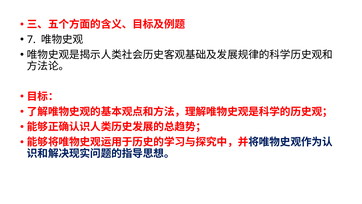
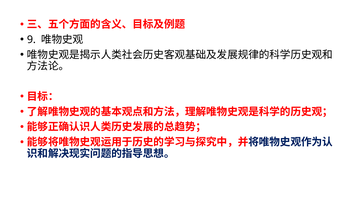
7: 7 -> 9 (31, 40)
